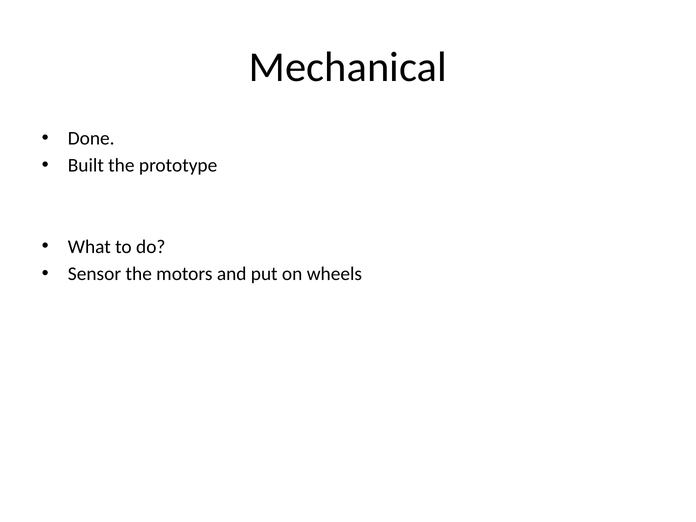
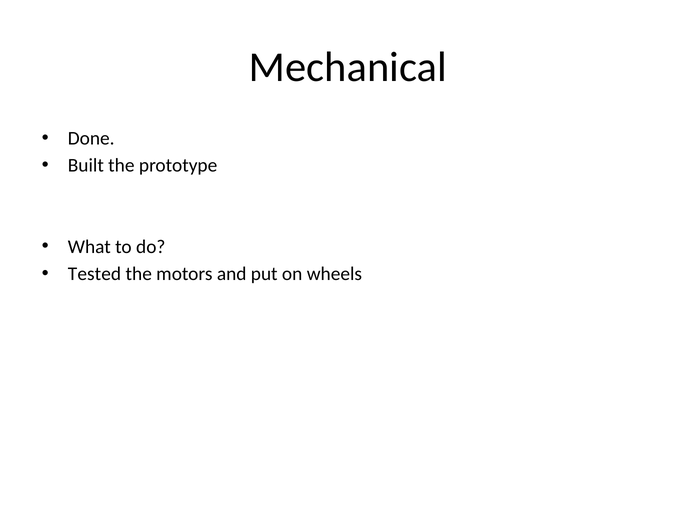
Sensor: Sensor -> Tested (94, 274)
